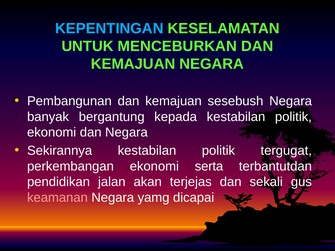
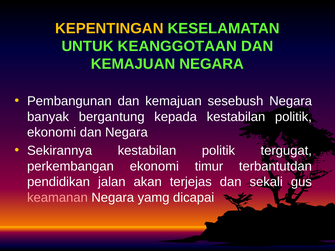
KEPENTINGAN colour: light blue -> yellow (109, 28)
MENCEBURKAN: MENCEBURKAN -> KEANGGOTAAN (177, 46)
serta: serta -> timur (209, 166)
